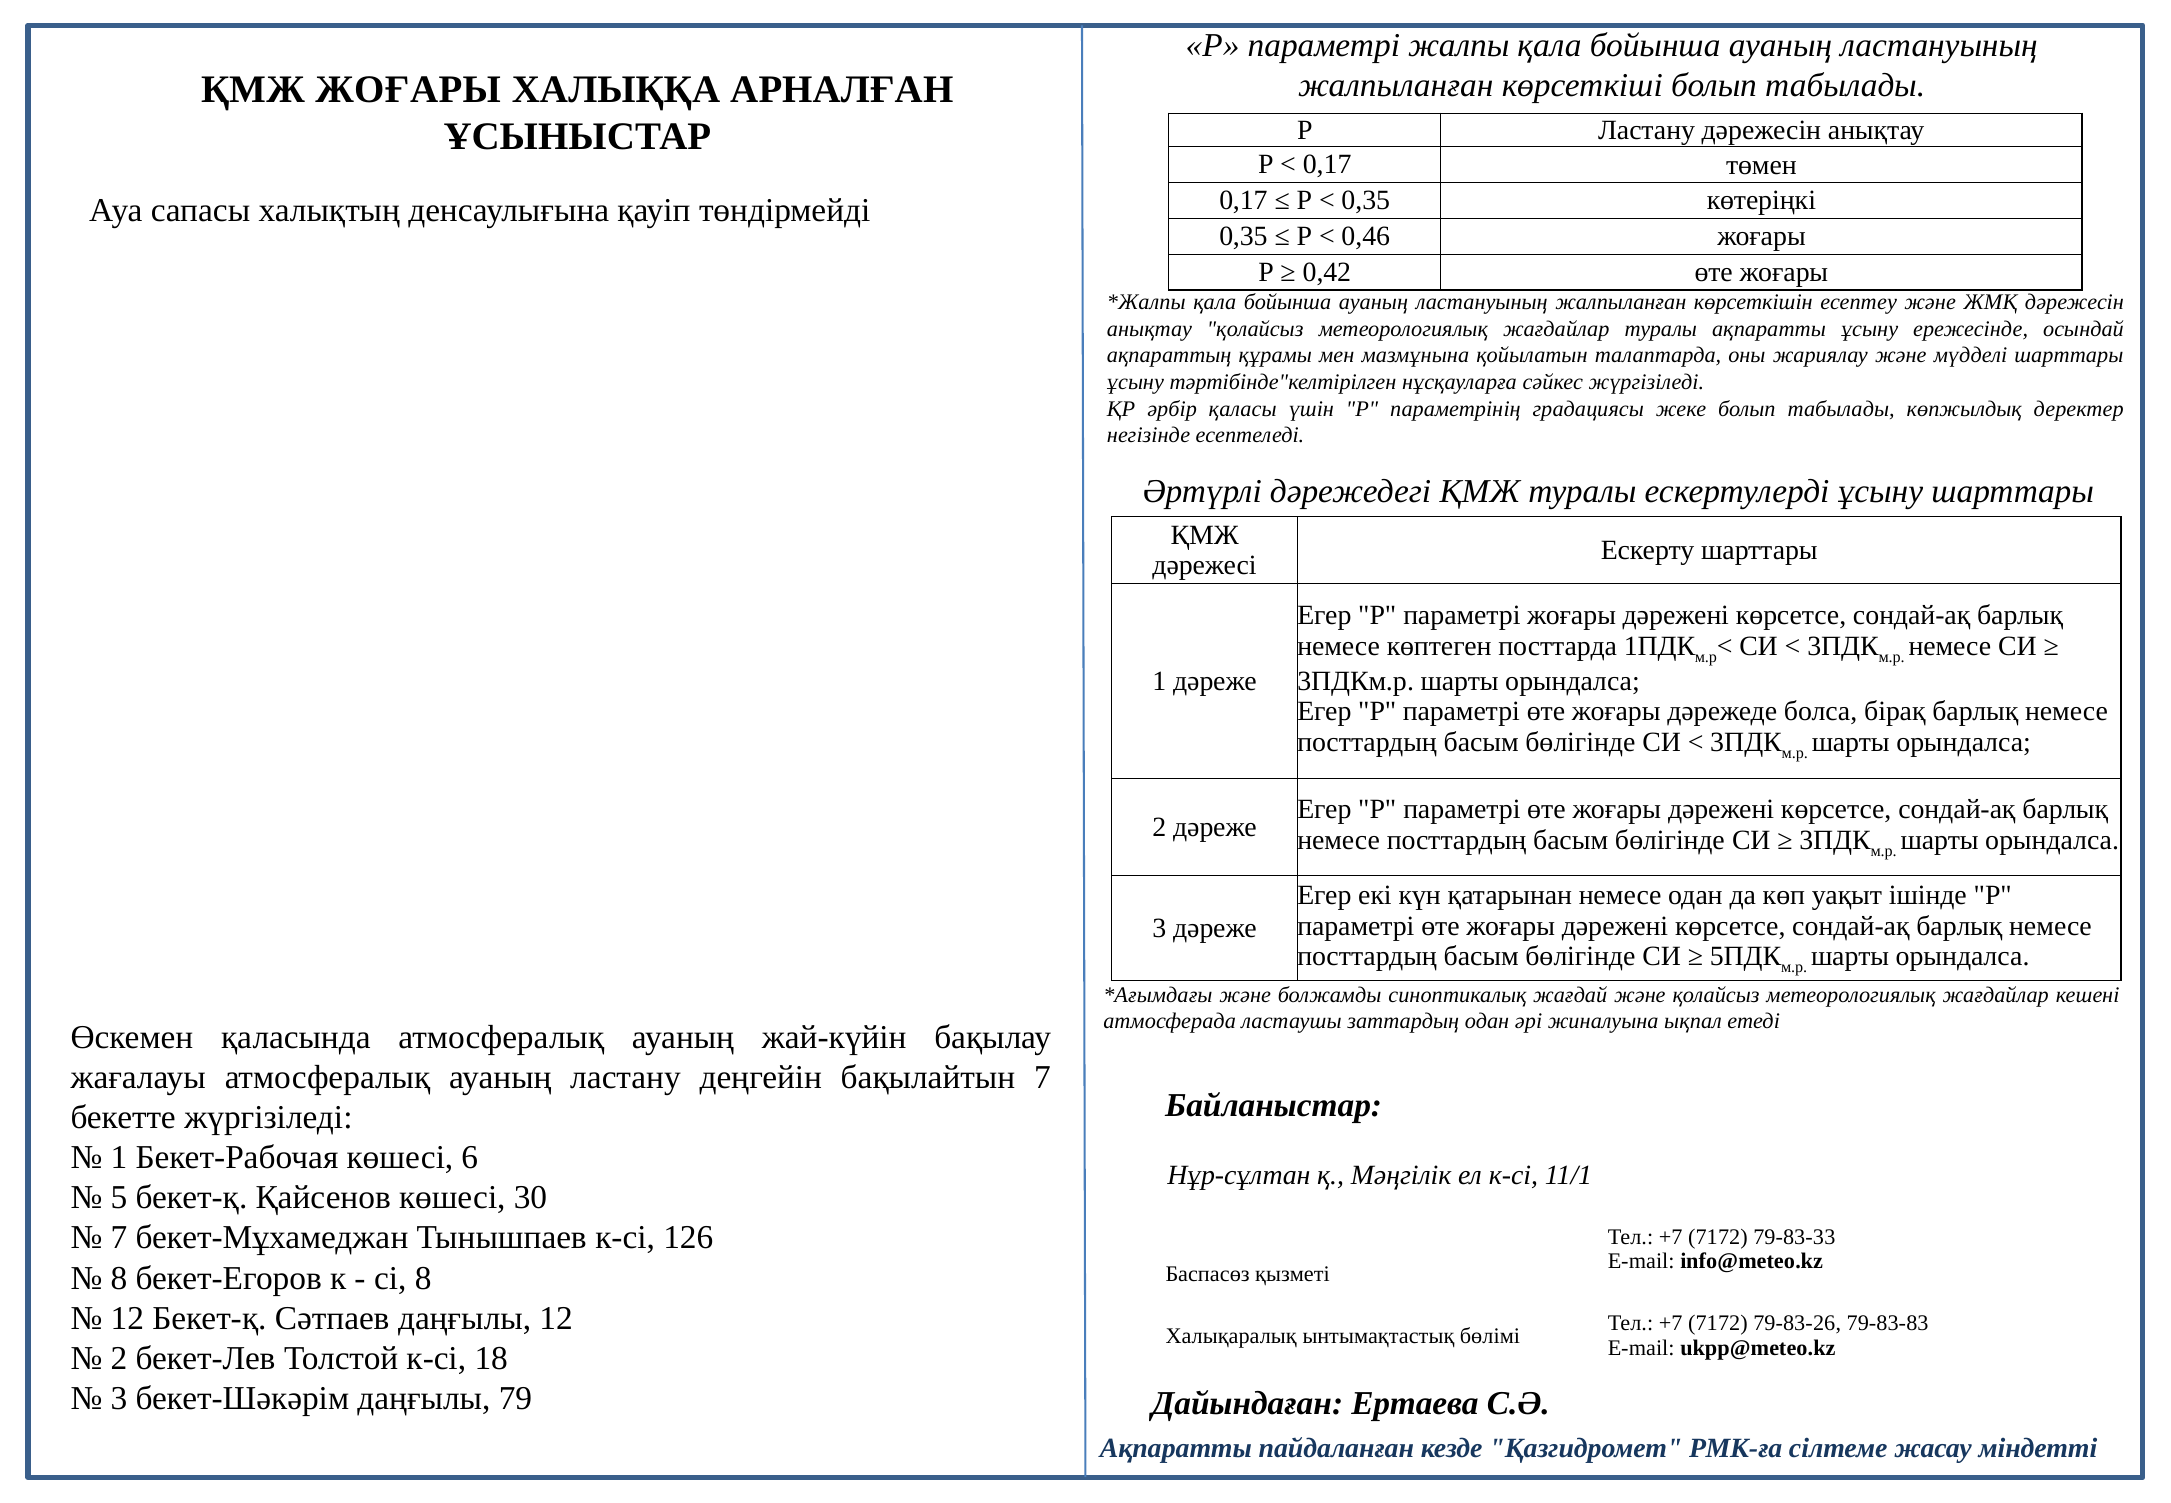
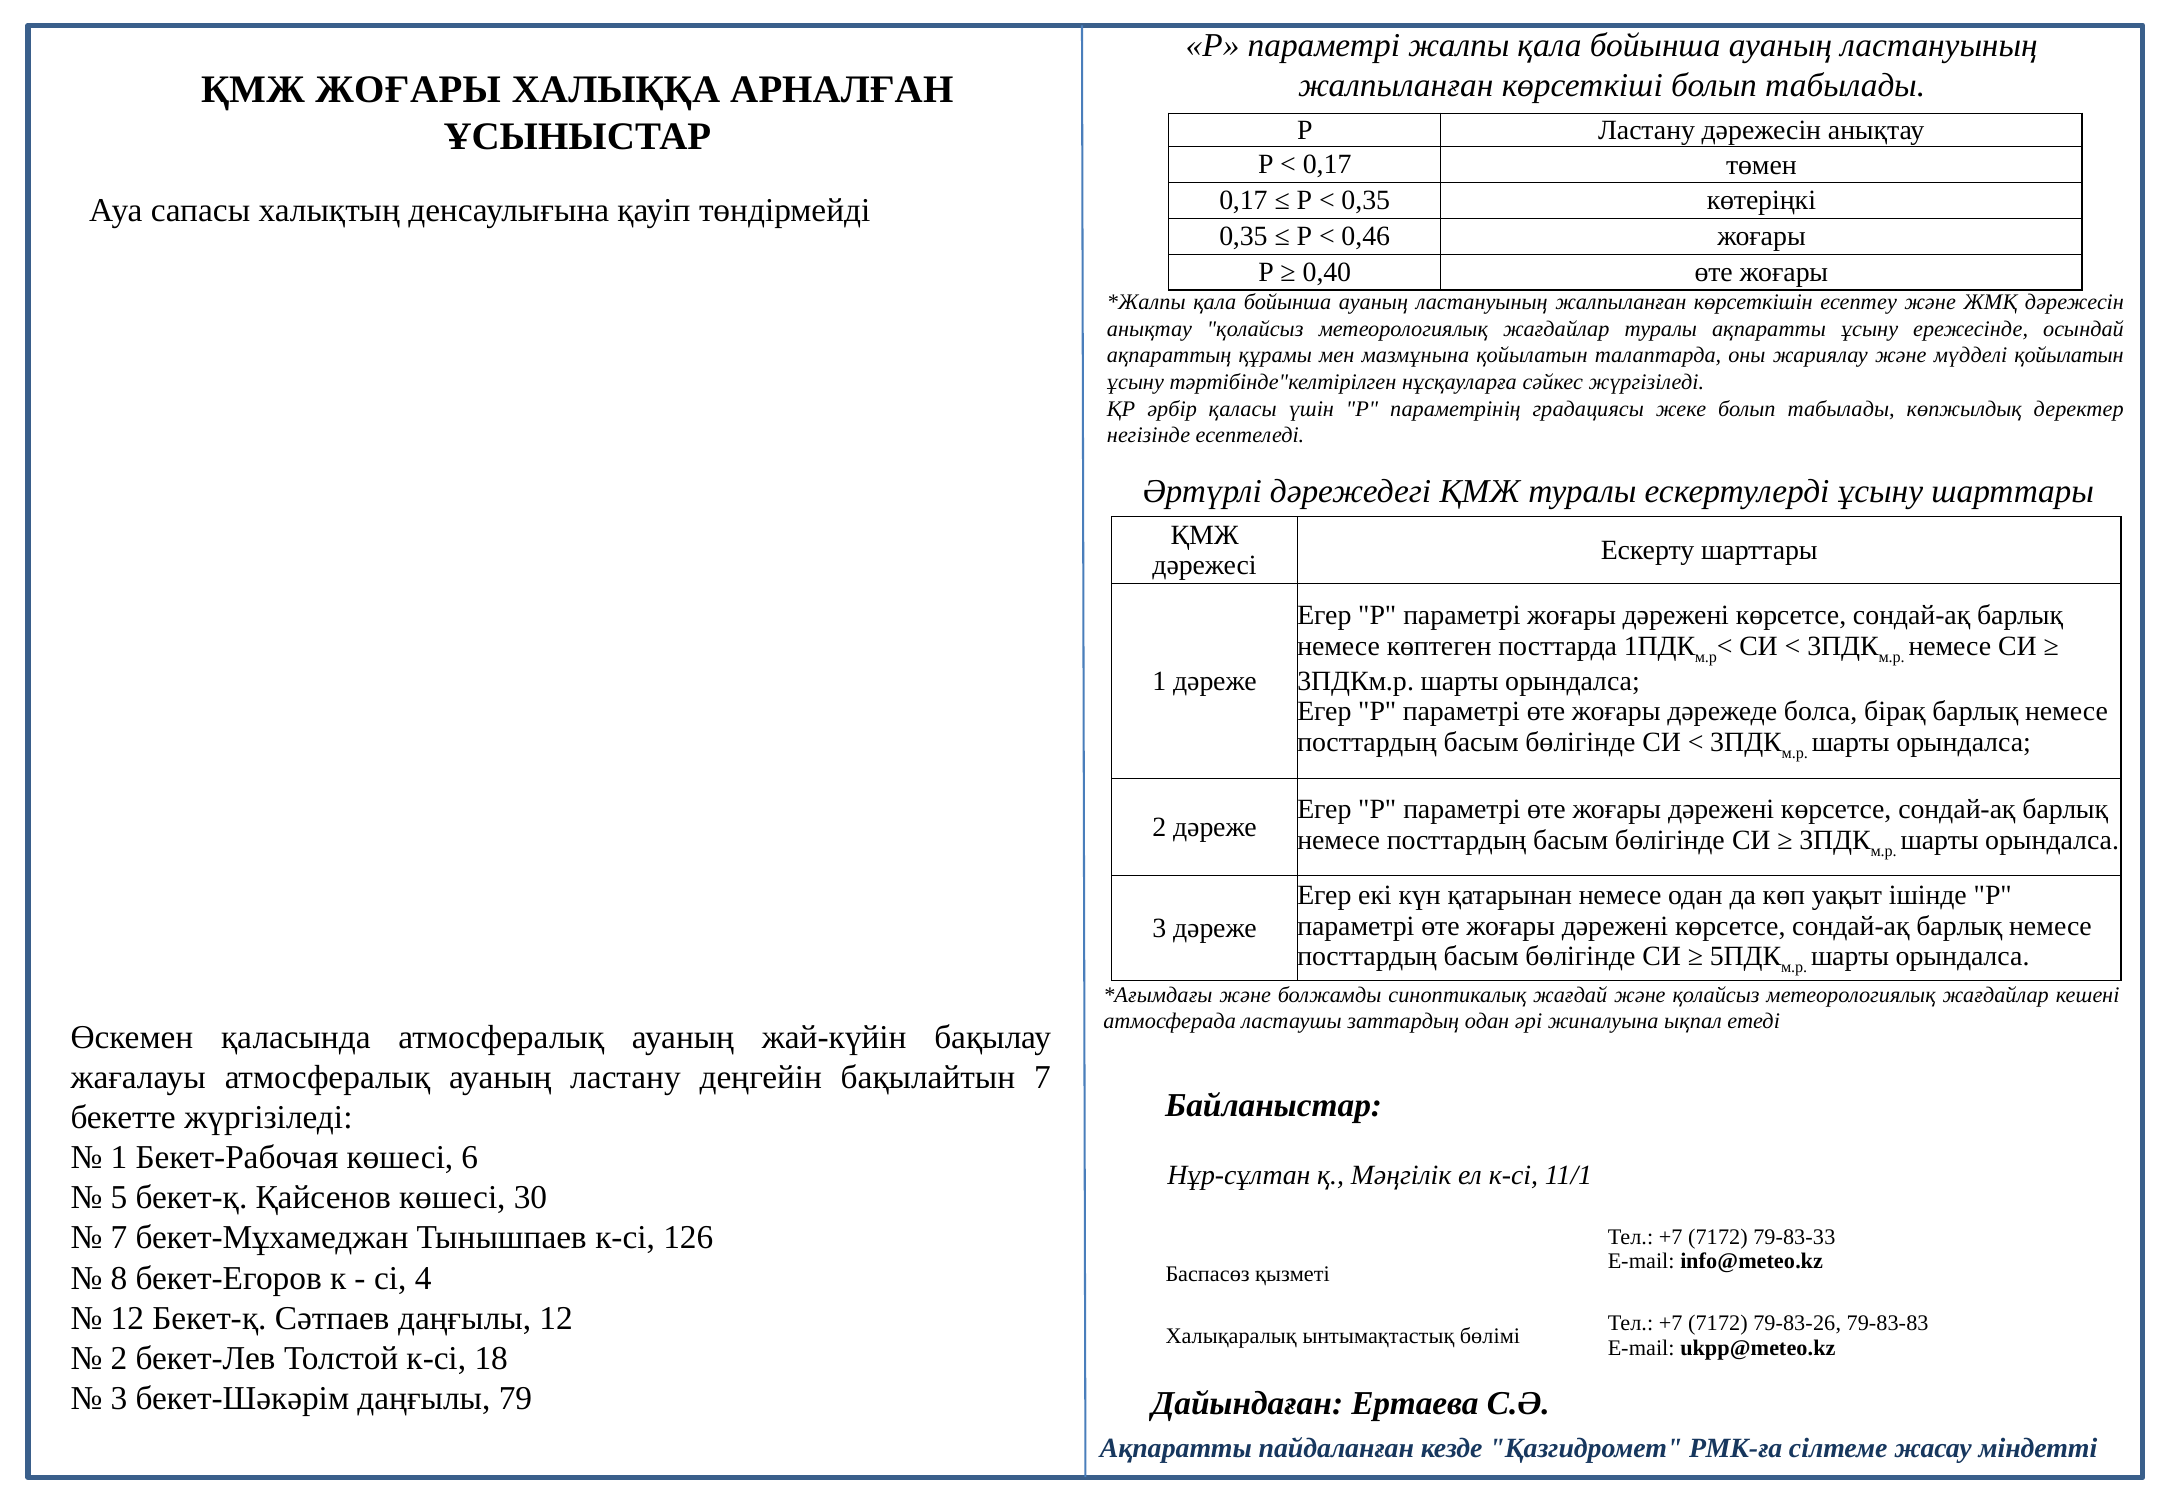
0,42: 0,42 -> 0,40 (1327, 272)
мүдделі шарттары: шарттары -> қойылатын (2069, 355)
сі 8: 8 -> 4 (423, 1278)
